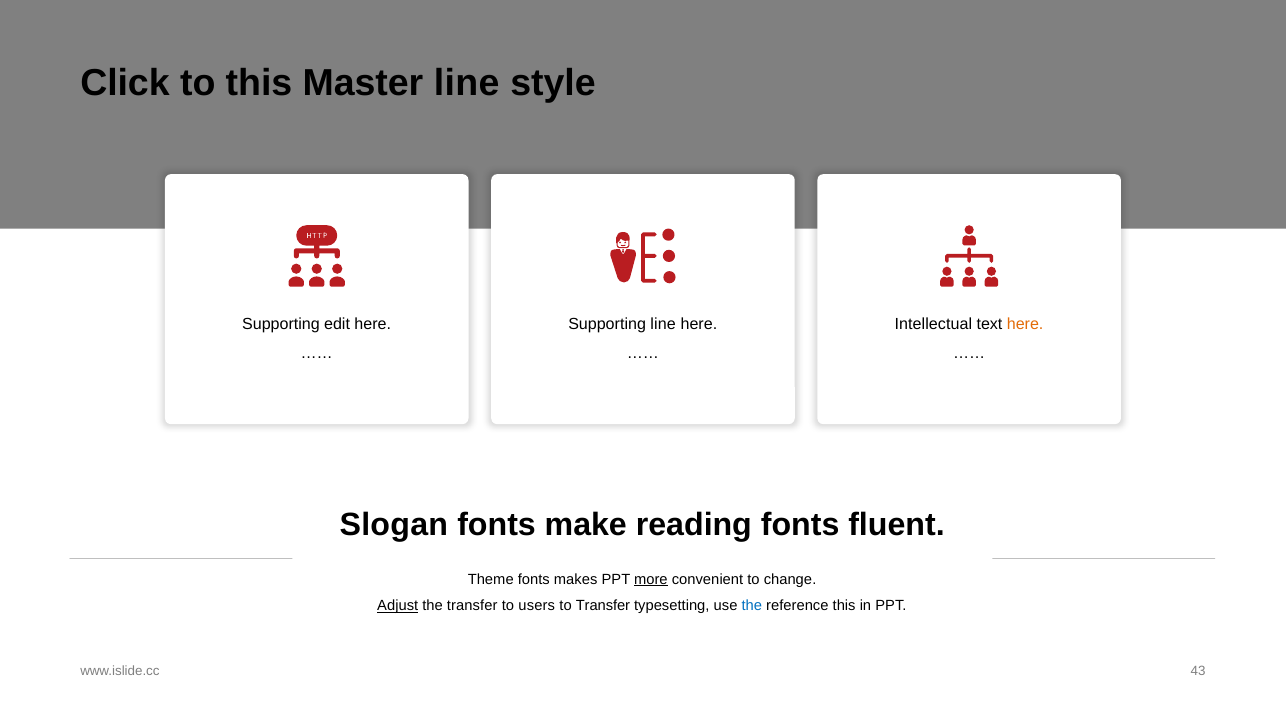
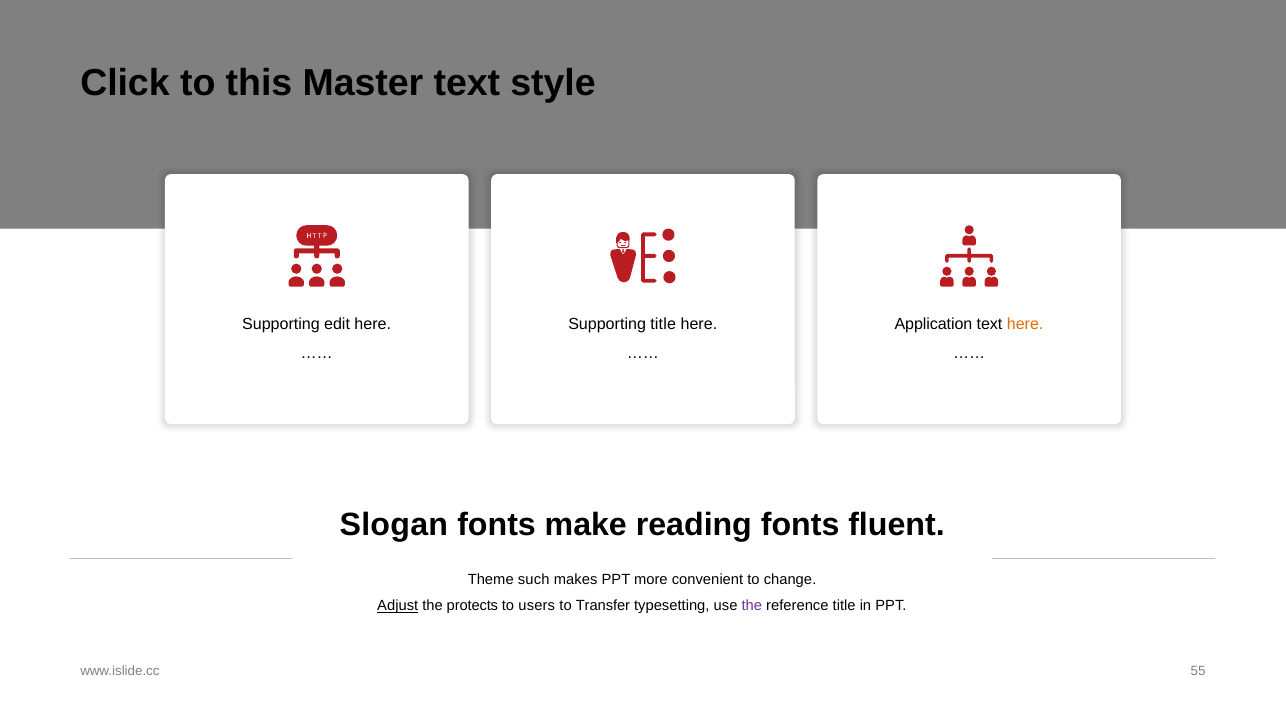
Master line: line -> text (467, 83)
Supporting line: line -> title (663, 324)
Intellectual: Intellectual -> Application (933, 324)
Theme fonts: fonts -> such (534, 579)
more underline: present -> none (651, 579)
the transfer: transfer -> protects (472, 605)
the colour: blue -> purple (752, 605)
reference this: this -> title (844, 605)
43: 43 -> 55 (1198, 670)
